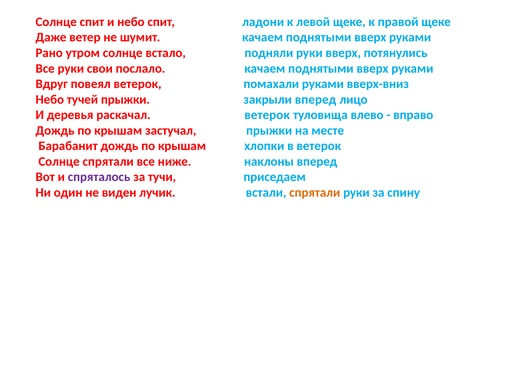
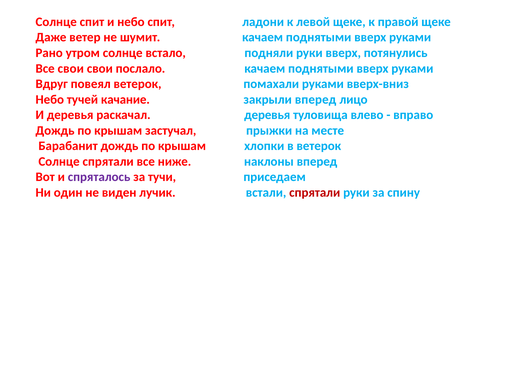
Все руки: руки -> свои (71, 68)
тучей прыжки: прыжки -> качание (125, 99)
раскачал ветерок: ветерок -> деревья (267, 115)
спрятали colour: orange -> red (315, 192)
